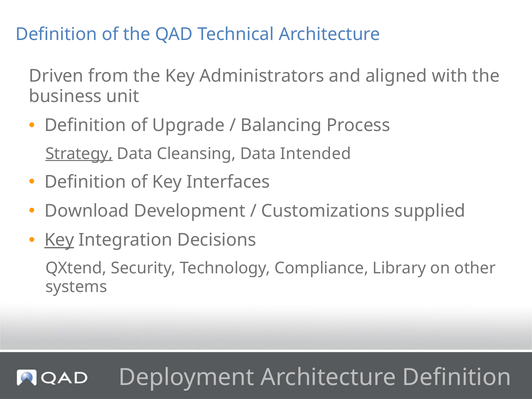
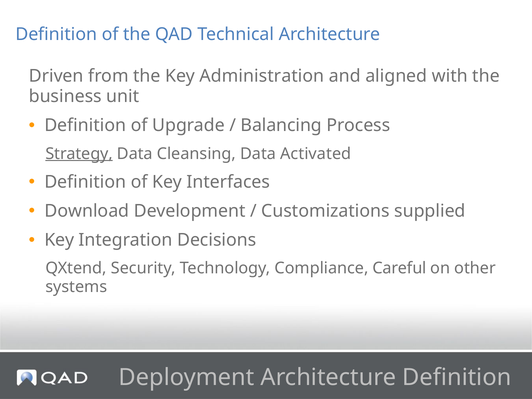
Administrators: Administrators -> Administration (262, 76)
Intended: Intended -> Activated (316, 154)
Key underline: present -> none (59, 240)
Library: Library -> Careful (399, 268)
